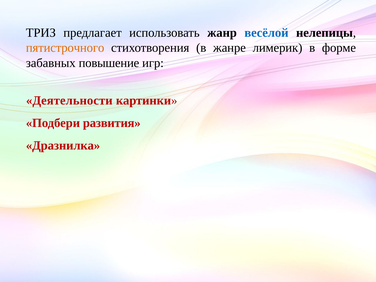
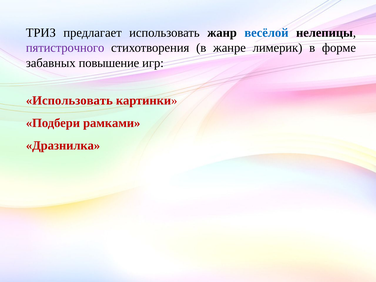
пятистрочного colour: orange -> purple (65, 48)
Деятельности: Деятельности -> Использовать (69, 100)
развития: развития -> рамками (112, 123)
